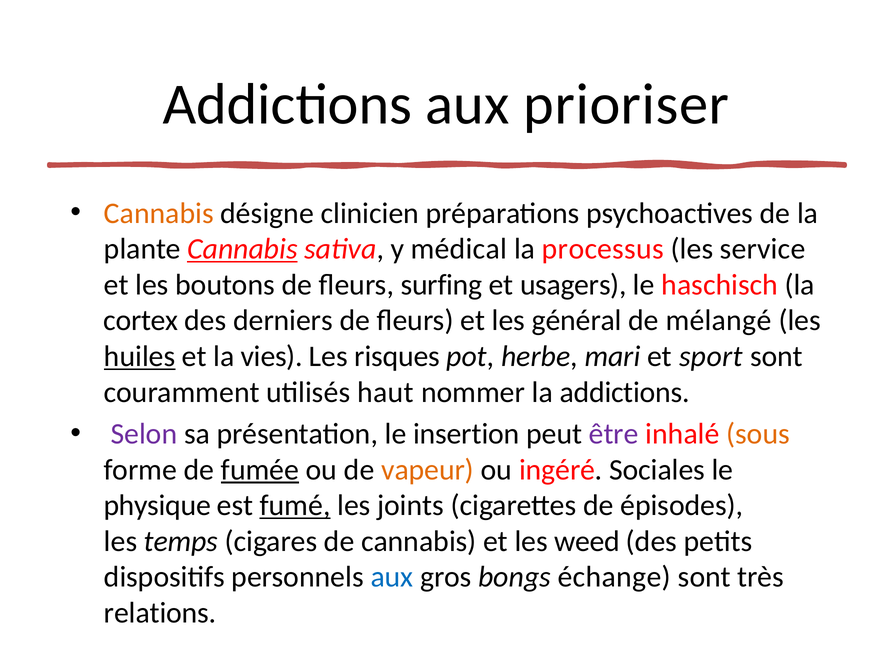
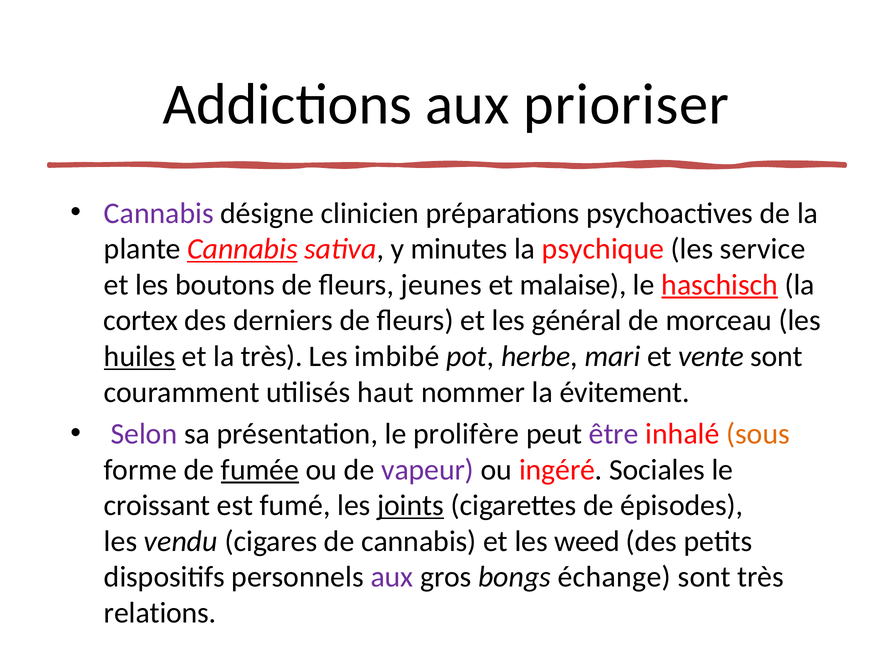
Cannabis colour: orange -> purple (159, 213)
médical: médical -> minutes (459, 249)
processus: processus -> psychique (603, 249)
surfing: surfing -> jeunes (441, 285)
usagers: usagers -> malaise (573, 285)
haschisch underline: none -> present (720, 285)
mélangé: mélangé -> morceau (719, 320)
la vies: vies -> très (272, 356)
risques: risques -> imbibé (397, 356)
sport: sport -> vente (711, 356)
la addictions: addictions -> évitement (625, 392)
insertion: insertion -> prolifère (466, 434)
vapeur colour: orange -> purple (428, 469)
physique: physique -> croissant (157, 505)
fumé underline: present -> none (295, 505)
joints underline: none -> present (411, 505)
temps: temps -> vendu (181, 541)
aux colour: blue -> purple (392, 577)
